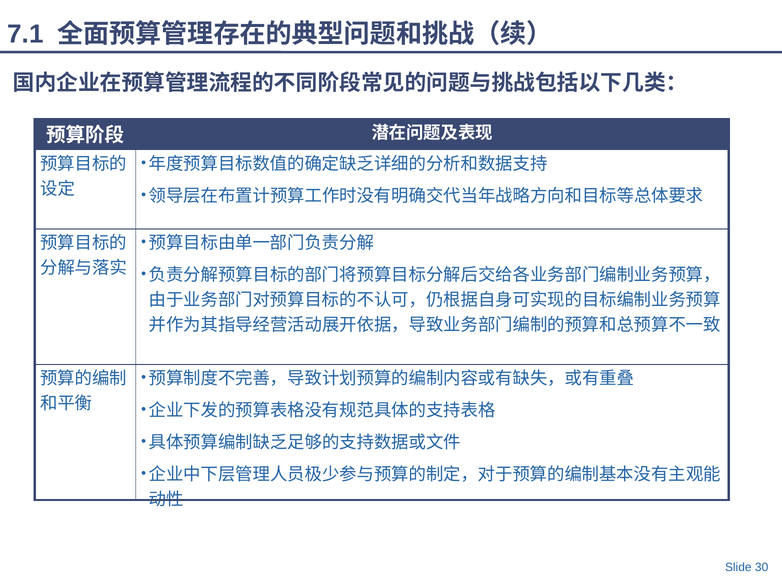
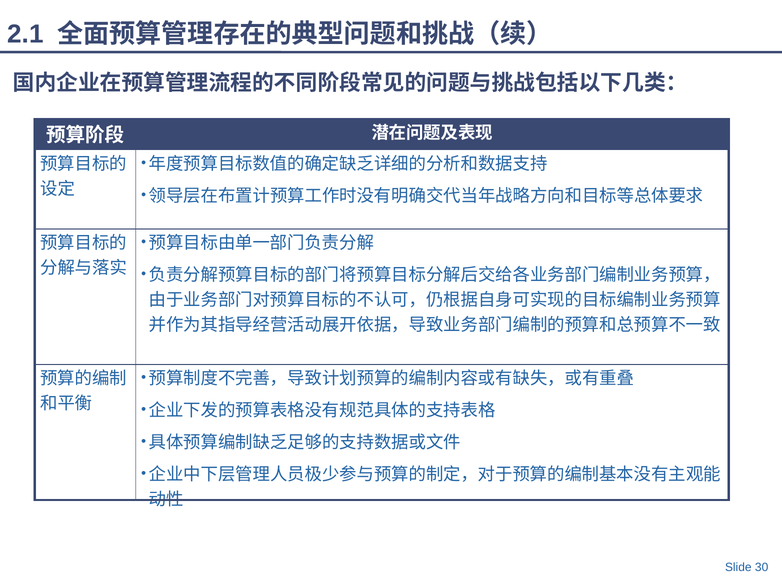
7.1: 7.1 -> 2.1 (26, 34)
